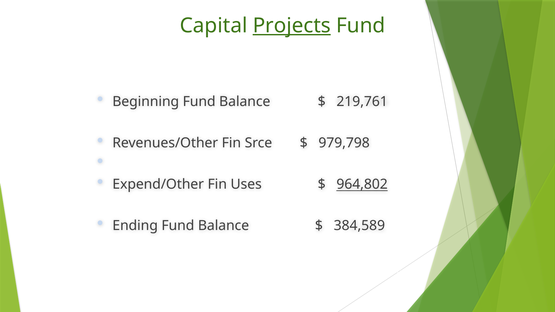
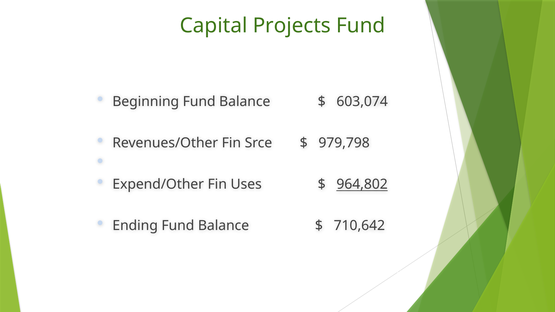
Projects underline: present -> none (292, 26)
219,761: 219,761 -> 603,074 (362, 102)
384,589: 384,589 -> 710,642 (359, 226)
